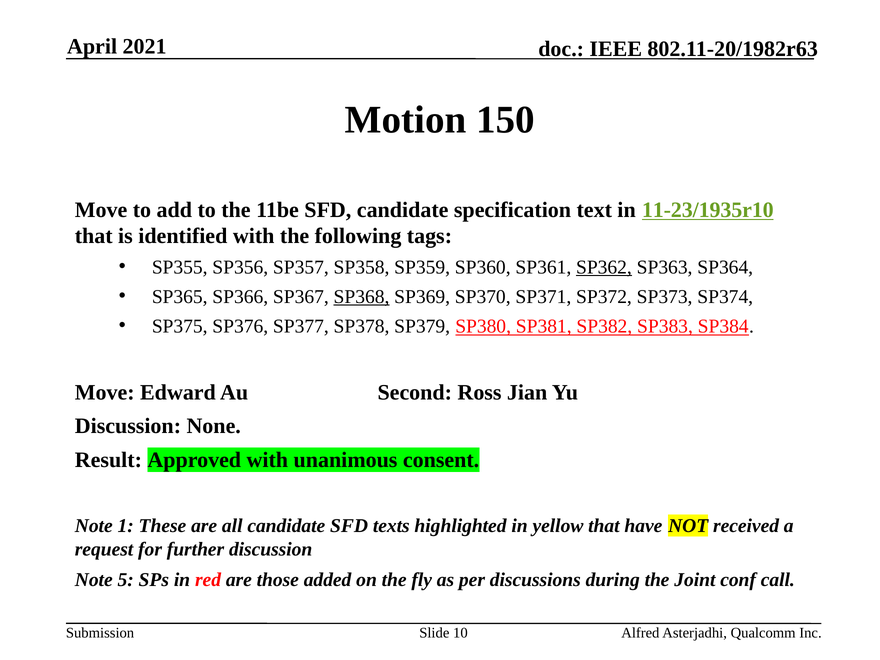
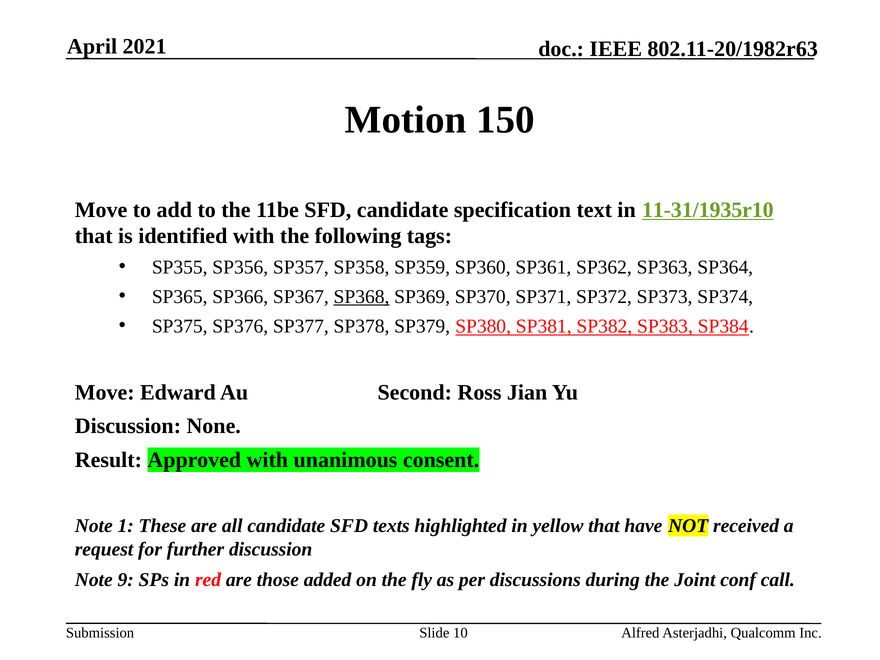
11-23/1935r10: 11-23/1935r10 -> 11-31/1935r10 (708, 210)
SP362 underline: present -> none (604, 267)
5: 5 -> 9 (126, 580)
